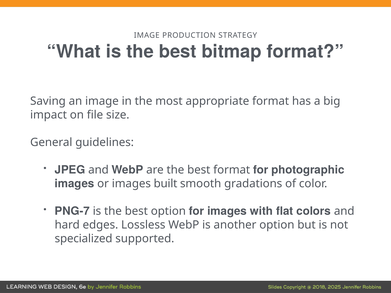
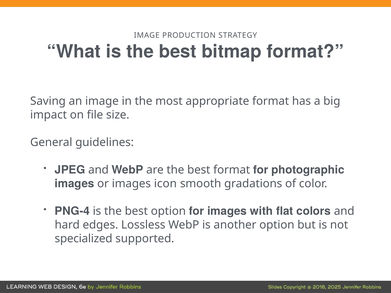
built: built -> icon (165, 184)
PNG-7: PNG-7 -> PNG-4 (72, 211)
